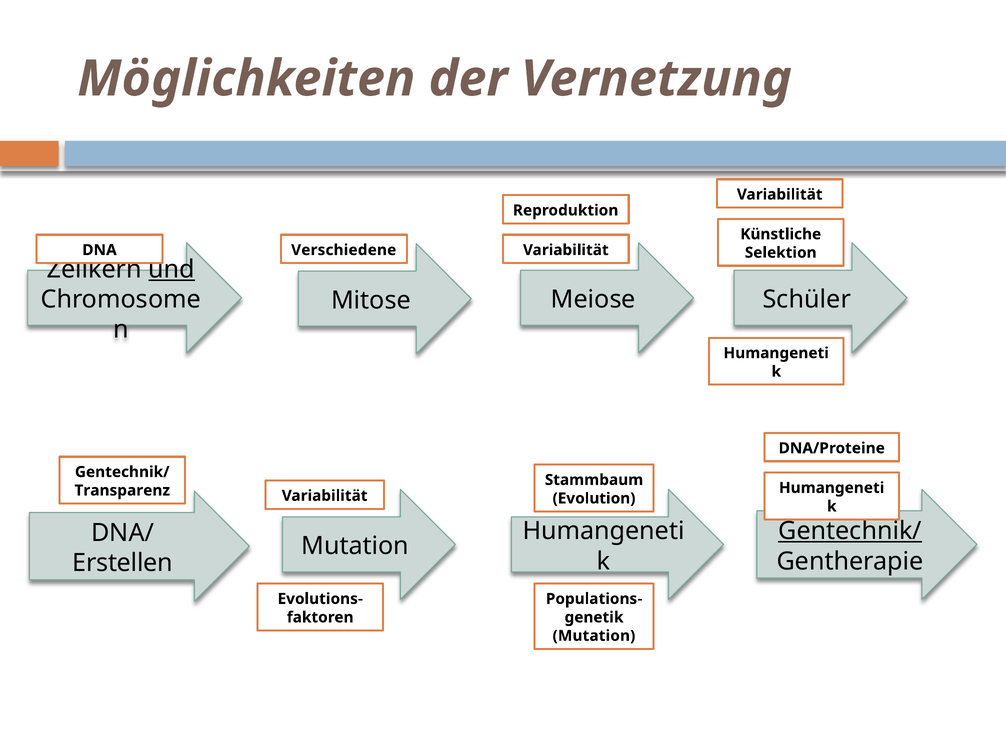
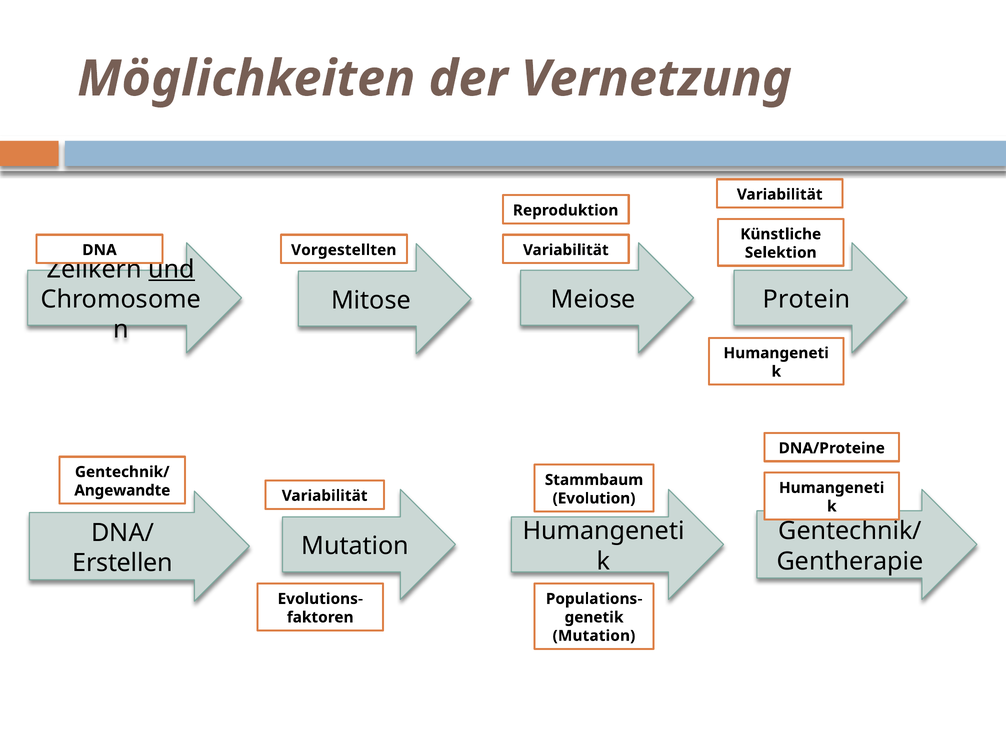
Verschiedene: Verschiedene -> Vorgestellten (344, 250)
Schüler: Schüler -> Protein (807, 299)
Transparenz: Transparenz -> Angewandte (122, 490)
Gentechnik/ underline: present -> none (850, 531)
